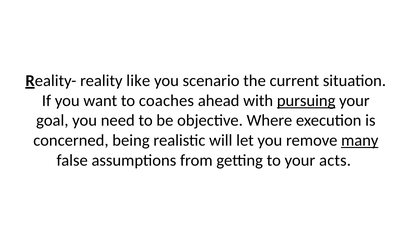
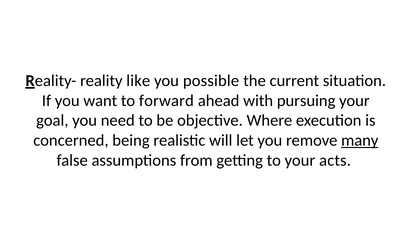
scenario: scenario -> possible (211, 81)
coaches: coaches -> forward (166, 101)
pursuing underline: present -> none (306, 101)
